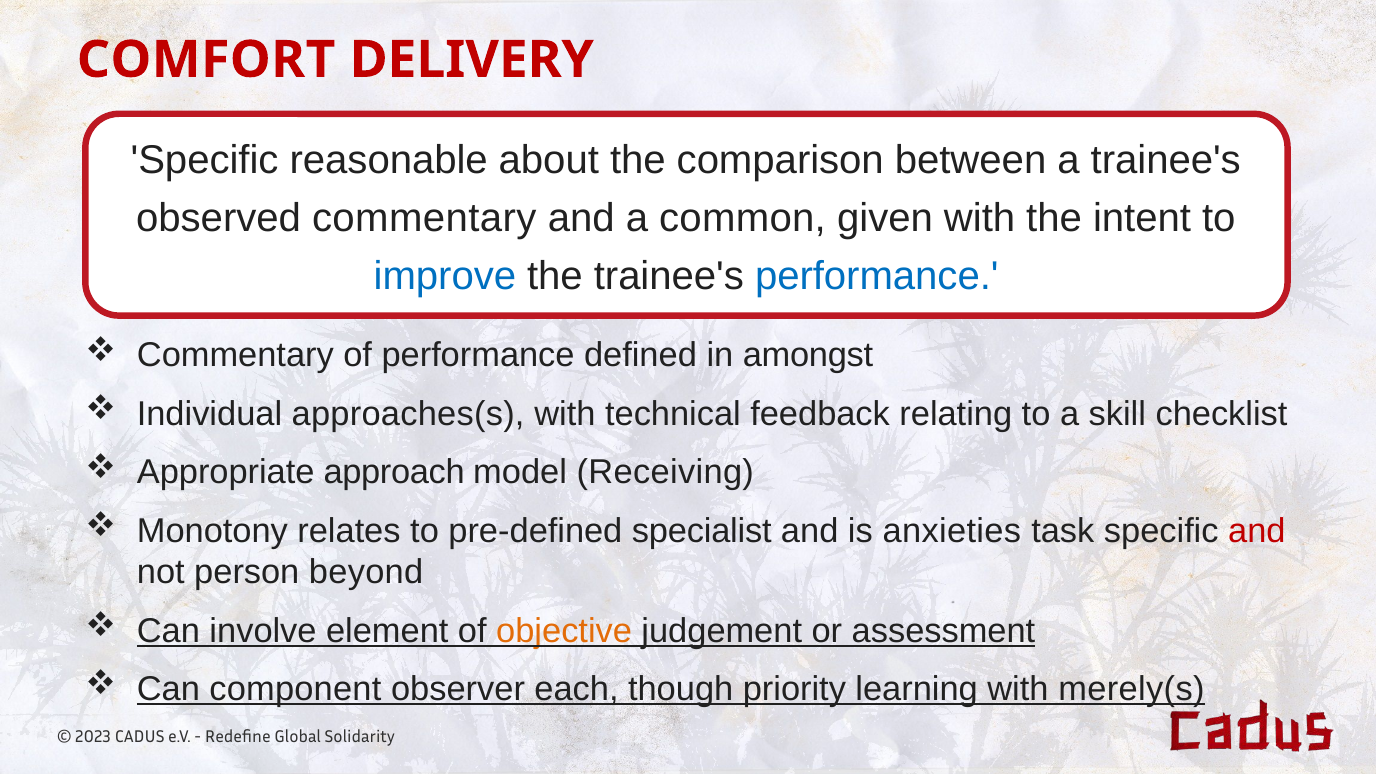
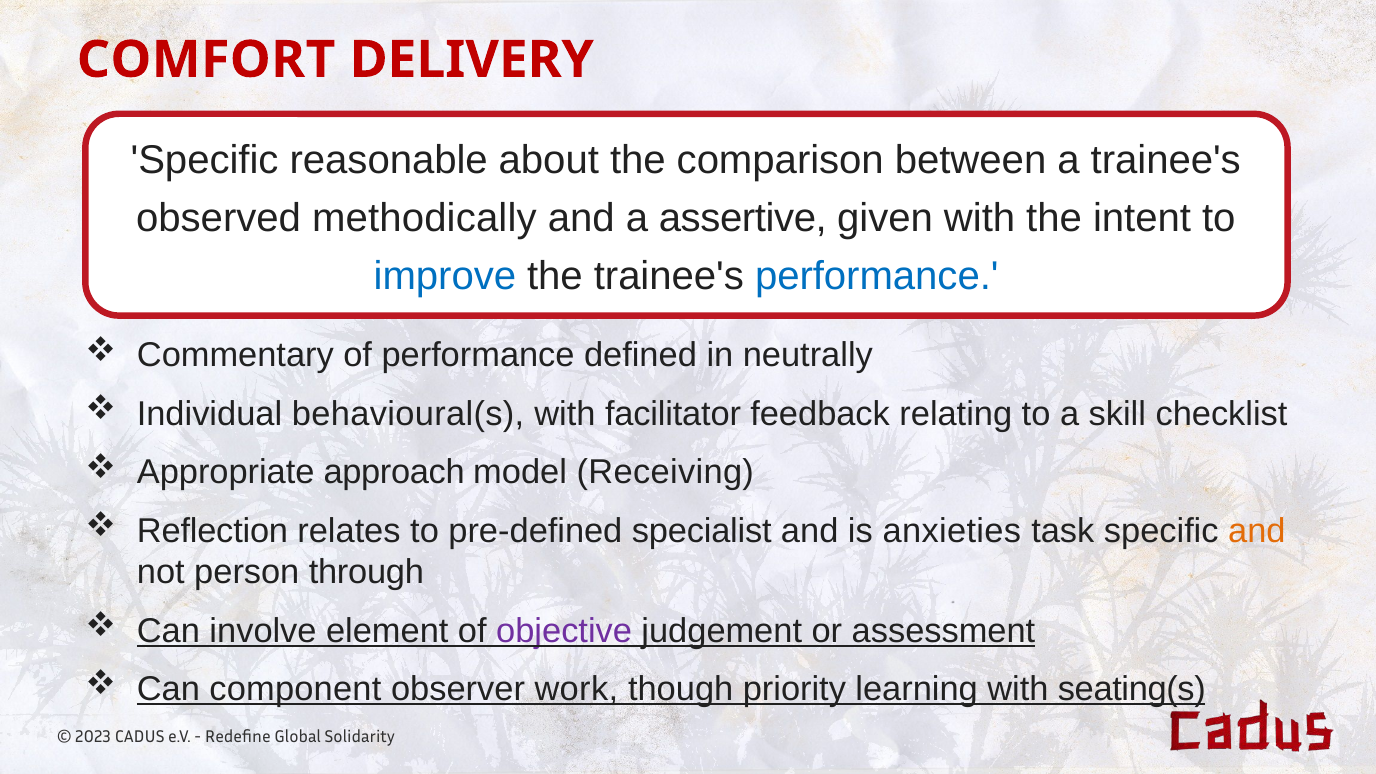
observed commentary: commentary -> methodically (424, 218)
common: common -> assertive (743, 218)
amongst: amongst -> neutrally (808, 355)
approaches(s: approaches(s -> behavioural(s (408, 414)
technical: technical -> facilitator (673, 414)
Monotony: Monotony -> Reflection (213, 531)
and colour: red -> orange (1257, 531)
beyond: beyond -> through (366, 572)
objective colour: orange -> purple (564, 631)
each: each -> work (576, 689)
merely(s: merely(s -> seating(s (1132, 689)
